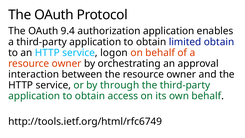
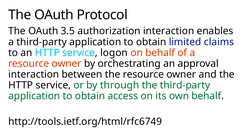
9.4: 9.4 -> 3.5 (68, 31)
authorization application: application -> interaction (169, 31)
limited obtain: obtain -> claims (219, 42)
